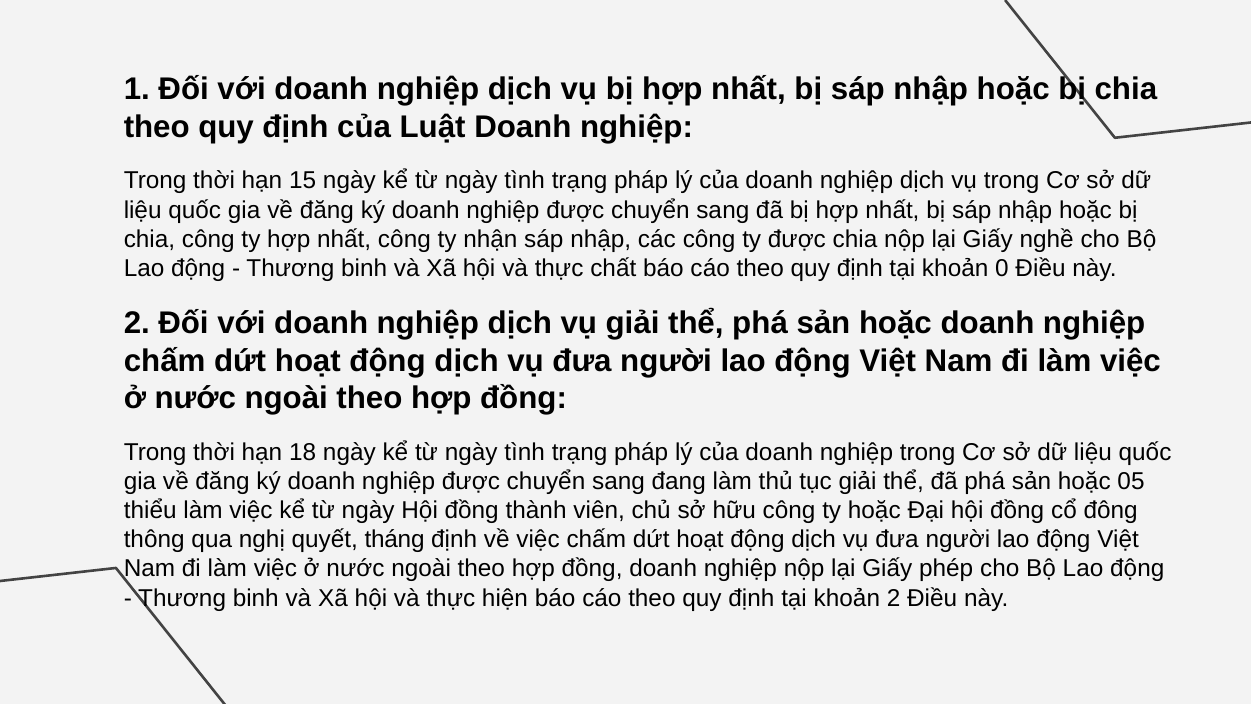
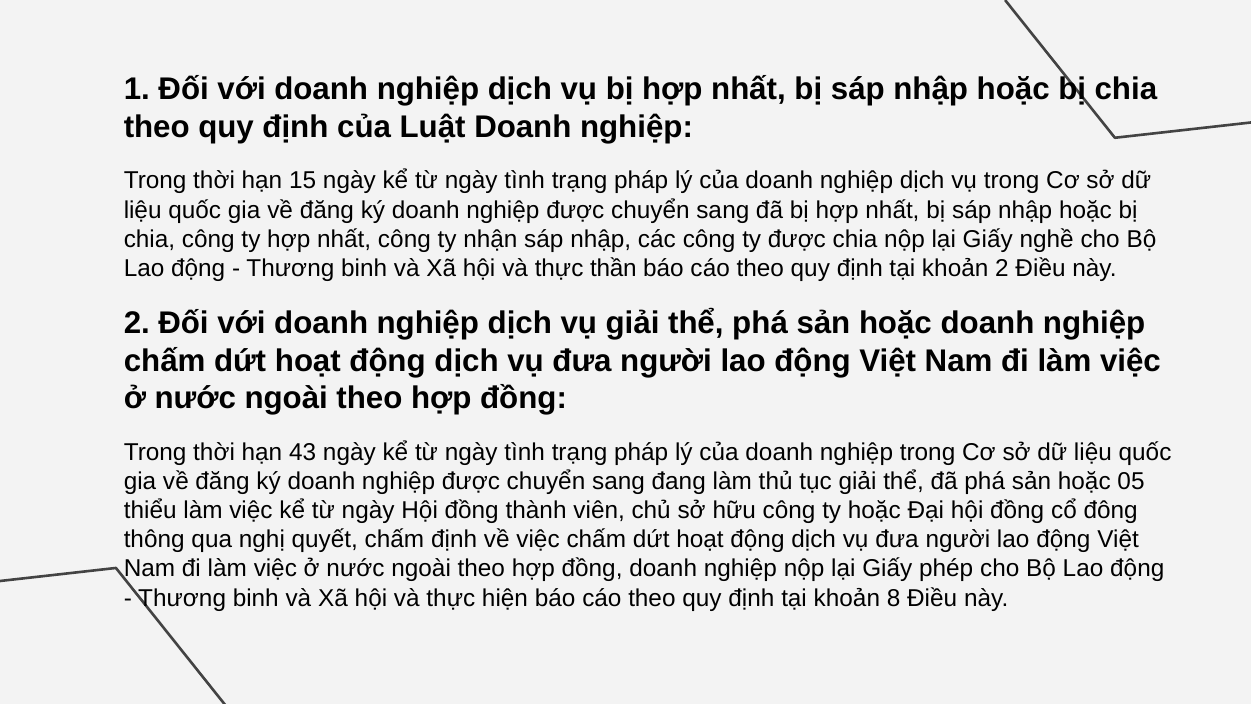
chất: chất -> thần (613, 268)
khoản 0: 0 -> 2 (1002, 268)
18: 18 -> 43 (303, 452)
quyết tháng: tháng -> chấm (394, 540)
khoản 2: 2 -> 8 (894, 598)
